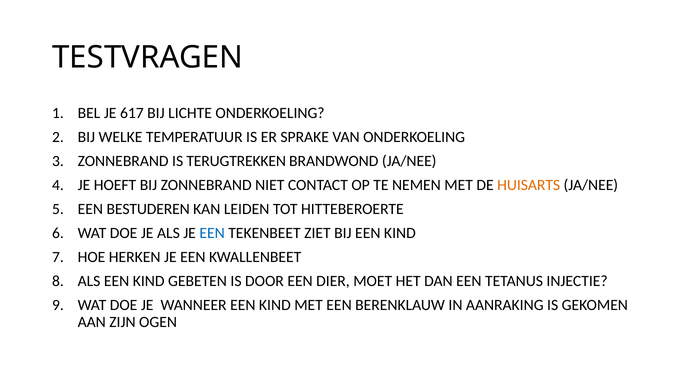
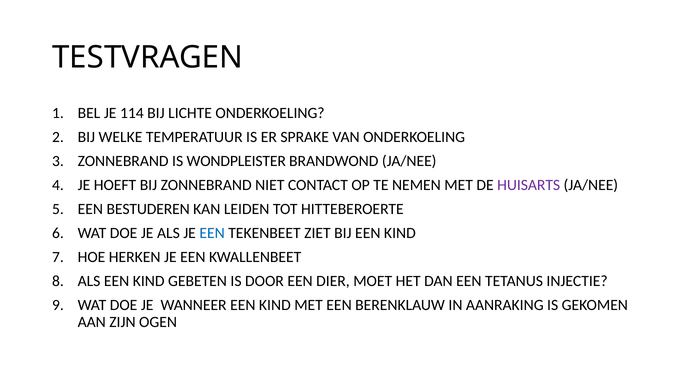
617: 617 -> 114 (132, 113)
TERUGTREKKEN: TERUGTREKKEN -> WONDPLEISTER (236, 161)
HUISARTS colour: orange -> purple (529, 185)
